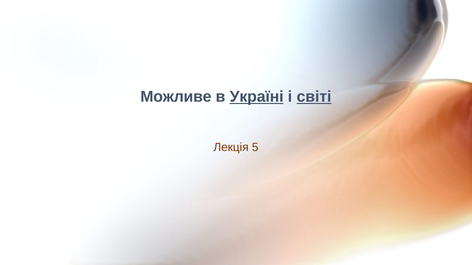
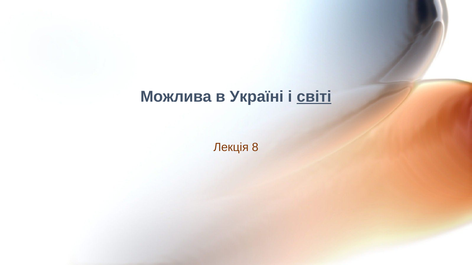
Можливе: Можливе -> Можлива (176, 97)
Україні underline: present -> none (257, 97)
5: 5 -> 8 (255, 148)
